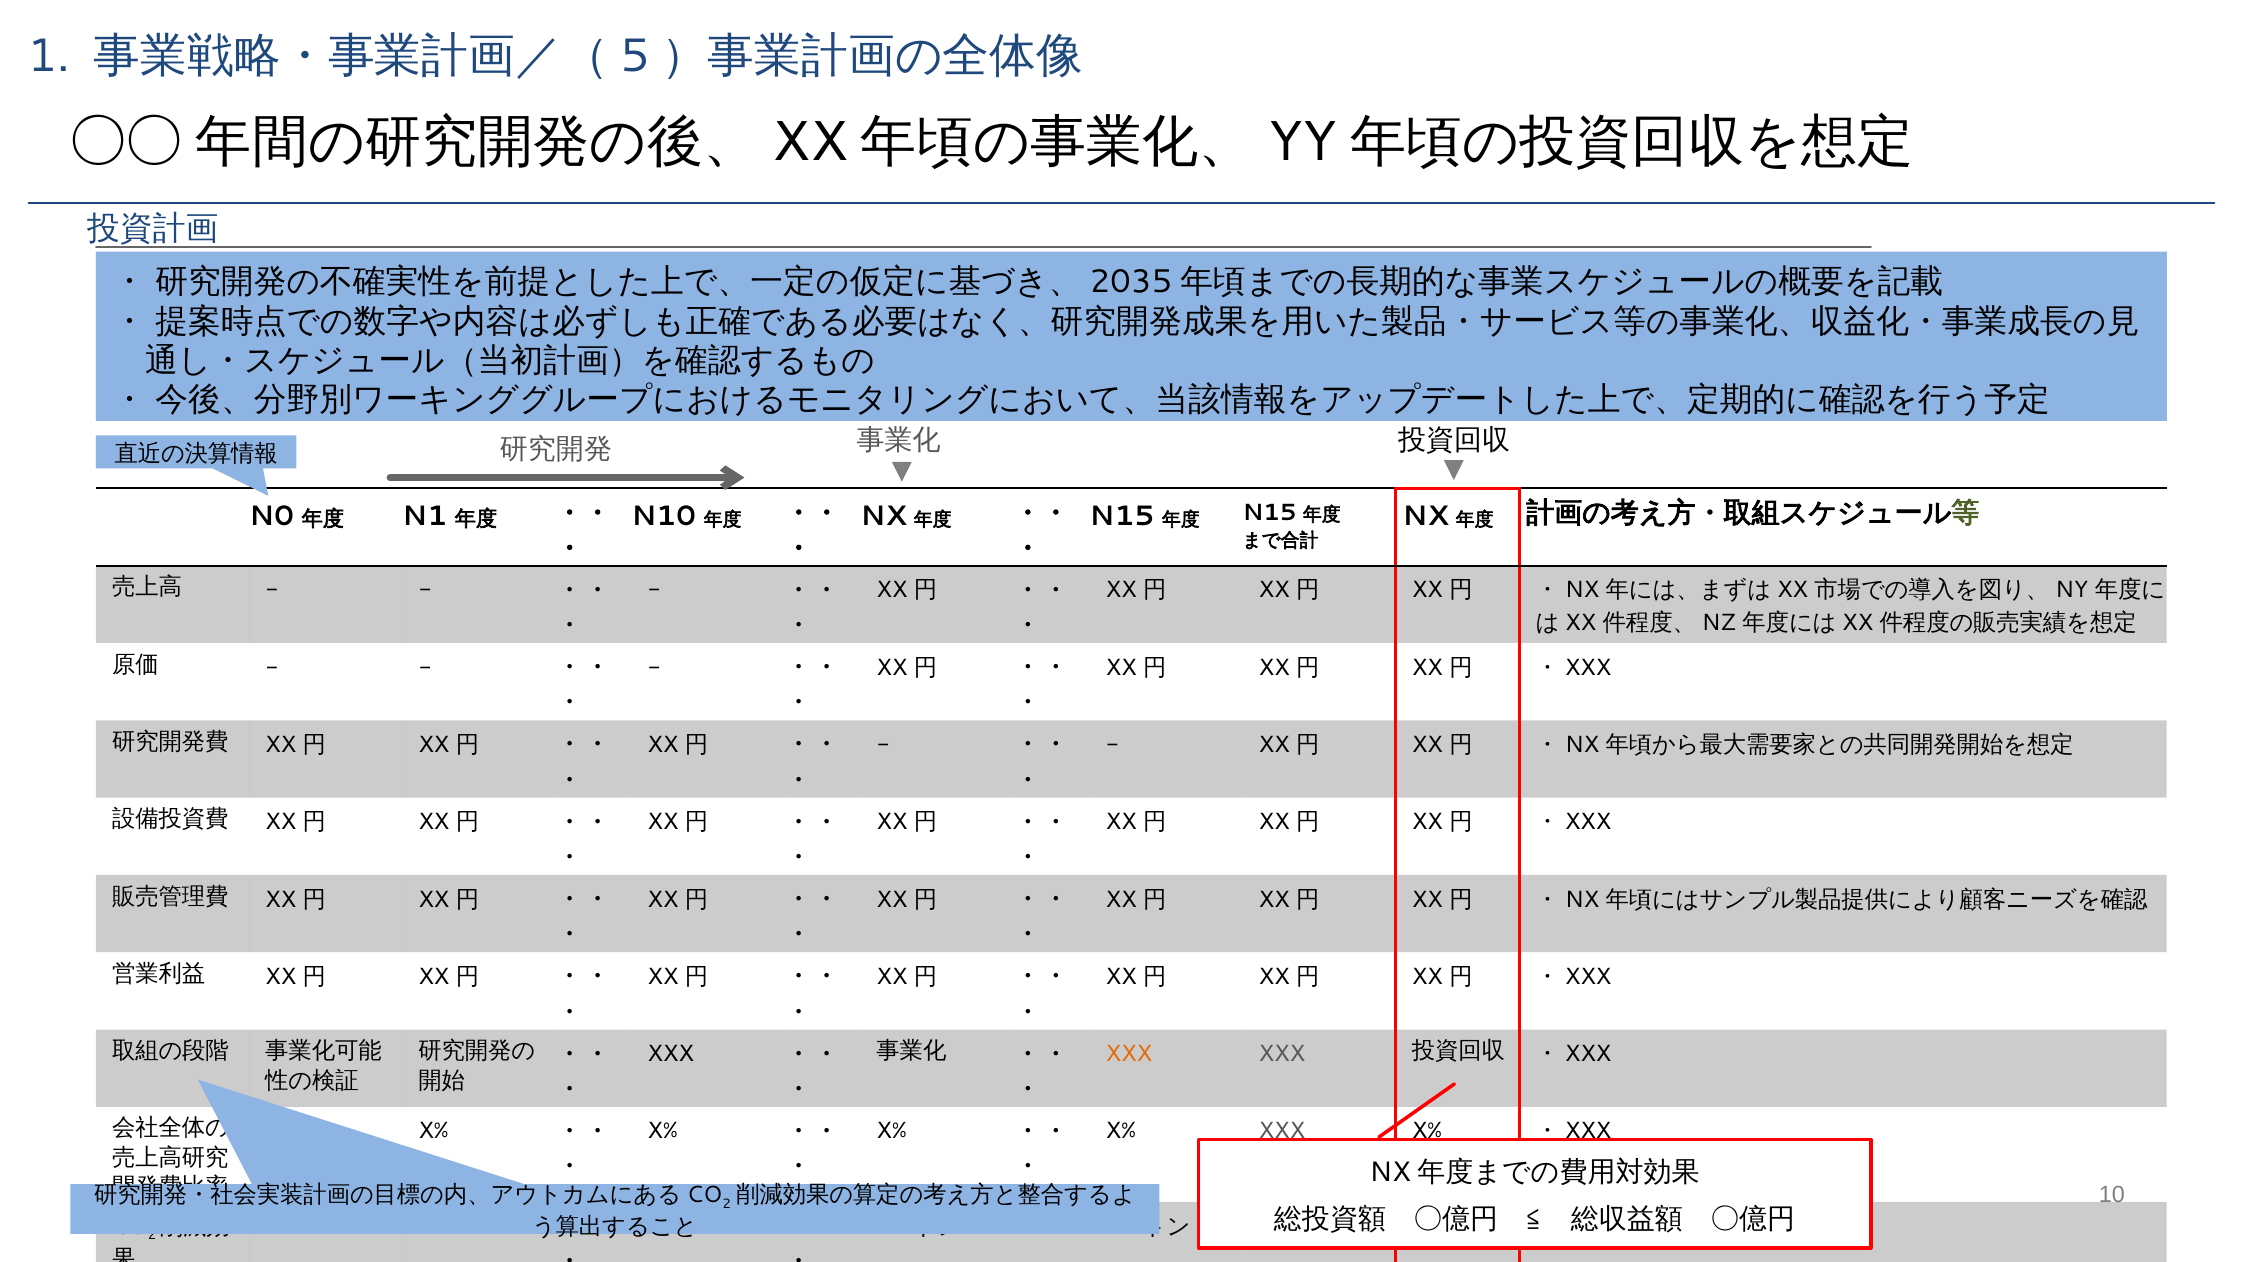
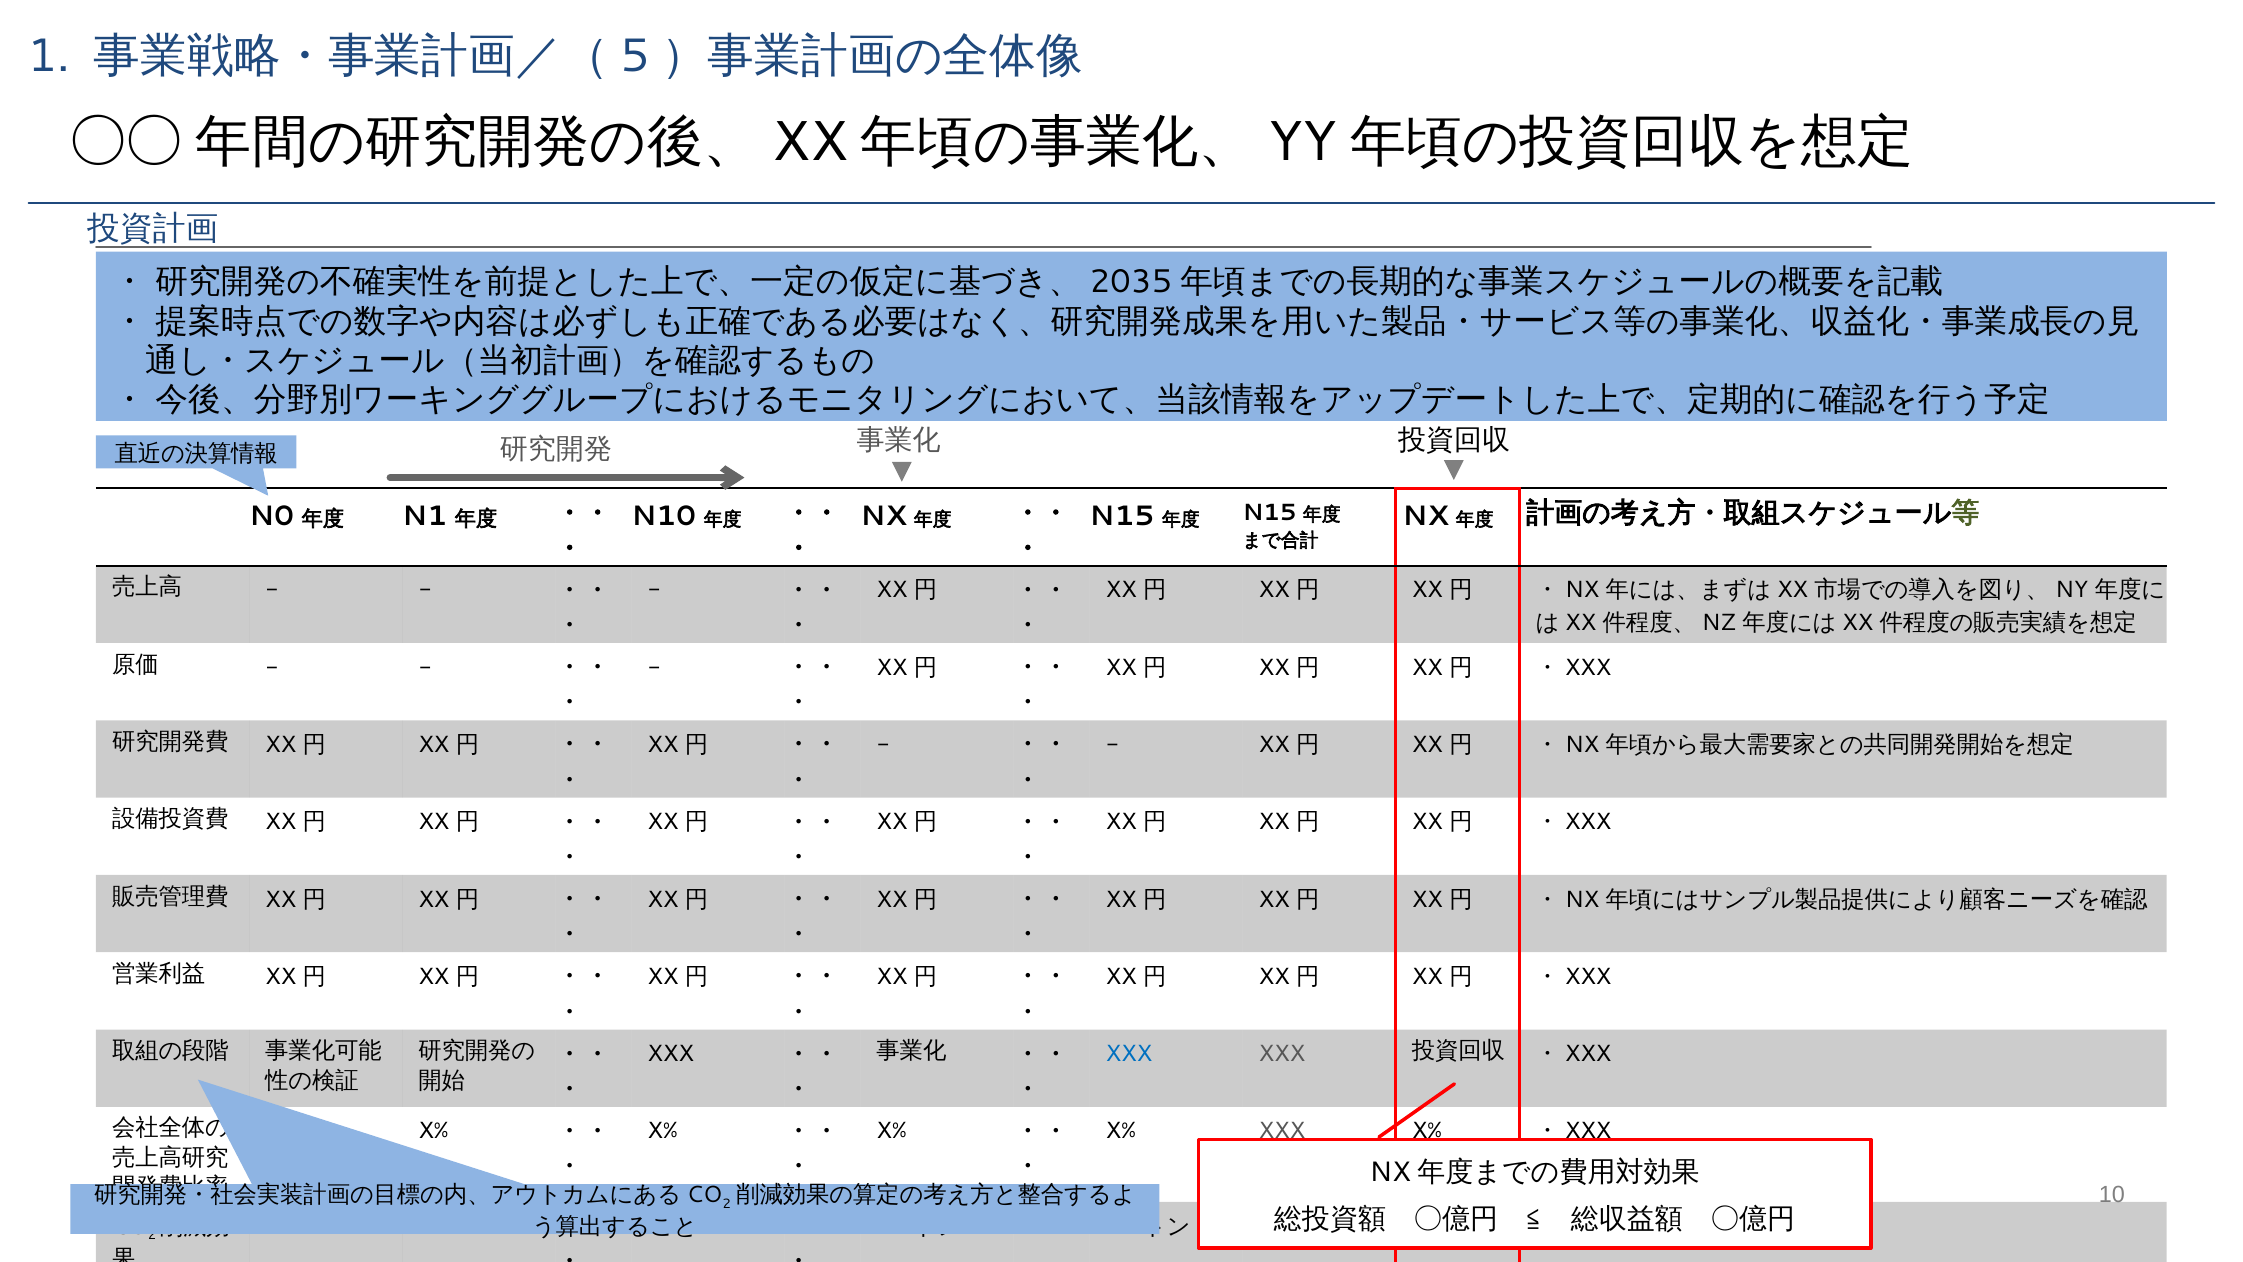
XXX colour: orange -> blue (1129, 1054)
